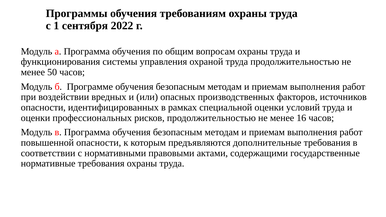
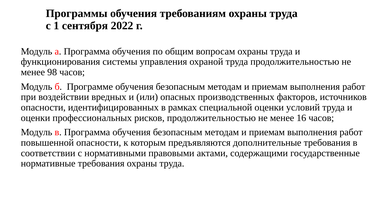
50: 50 -> 98 (52, 72)
